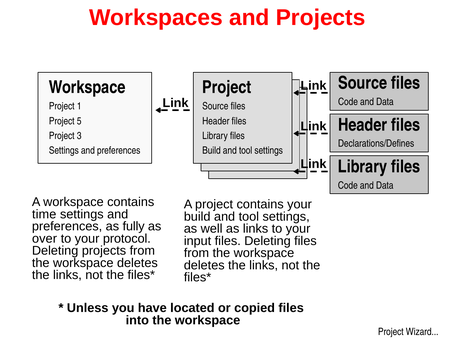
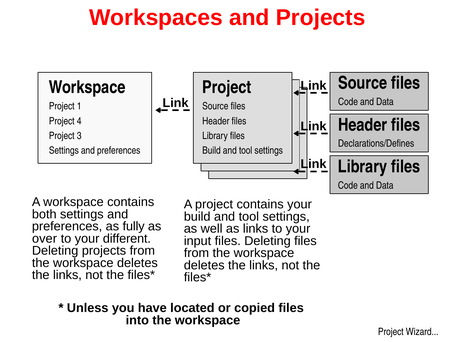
5: 5 -> 4 (79, 121)
time: time -> both (44, 214)
protocol: protocol -> different (127, 238)
